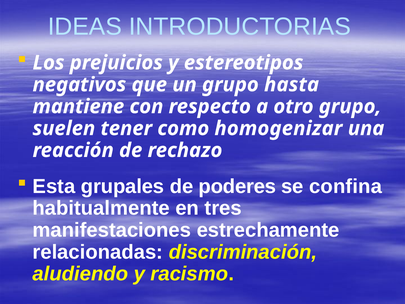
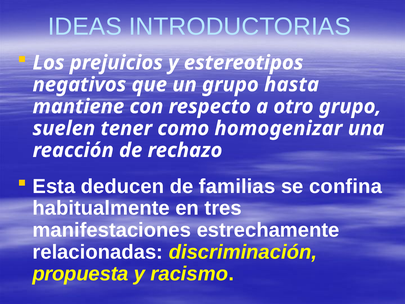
grupales: grupales -> deducen (123, 186)
poderes: poderes -> familias (237, 186)
aludiendo: aludiendo -> propuesta (80, 274)
